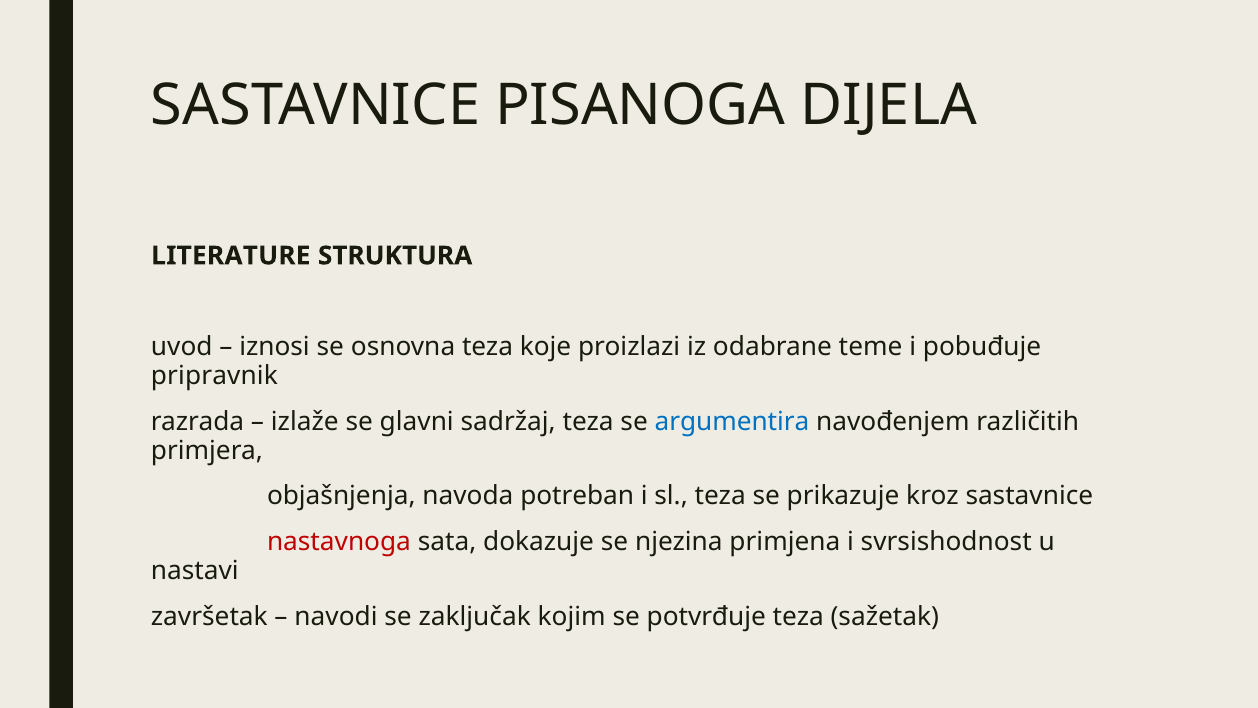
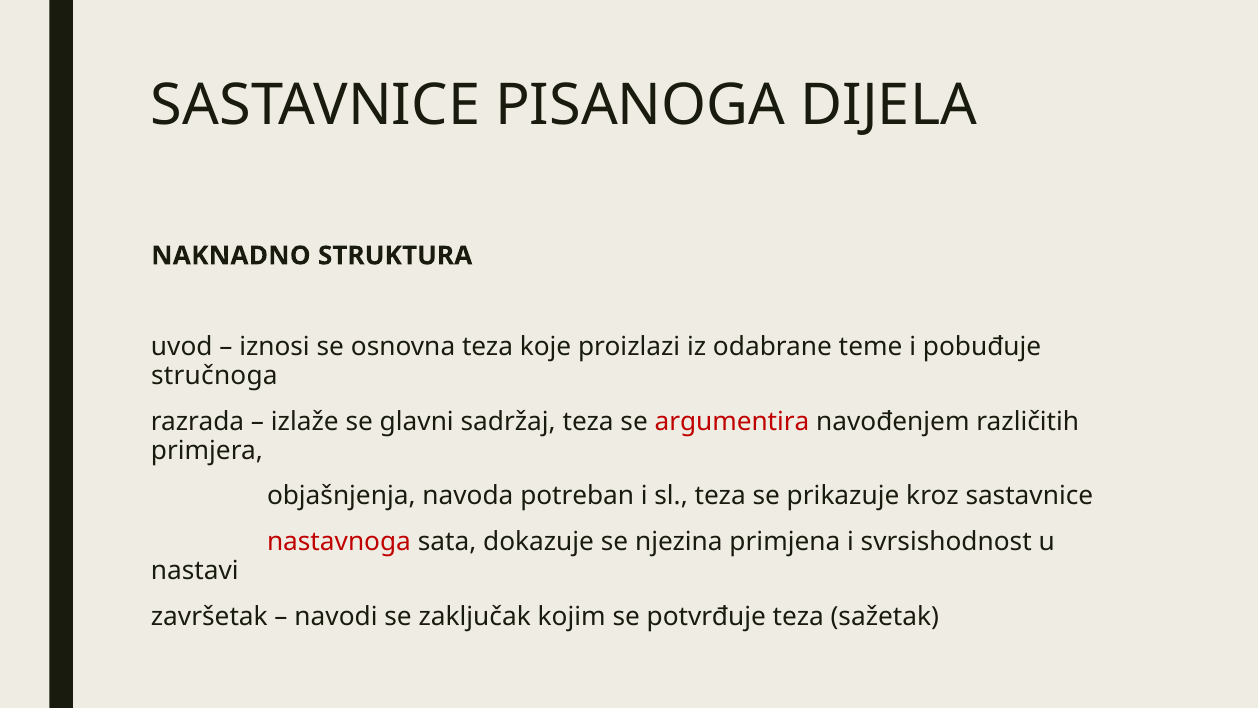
LITERATURE: LITERATURE -> NAKNADNO (231, 256)
pripravnik: pripravnik -> stručnoga (214, 376)
argumentira colour: blue -> red (732, 421)
